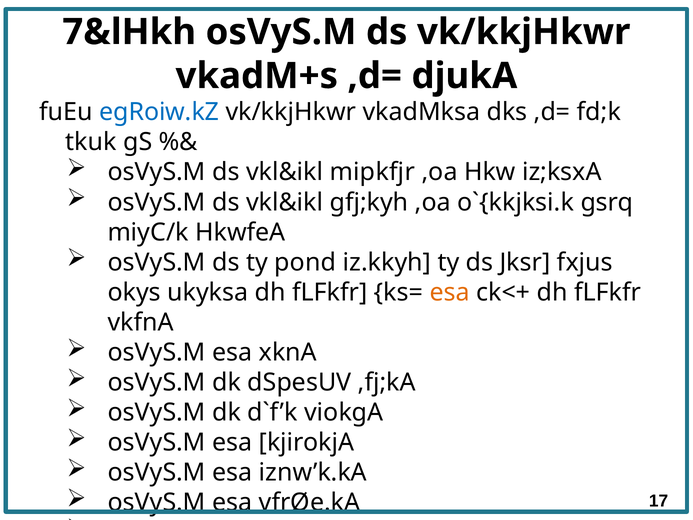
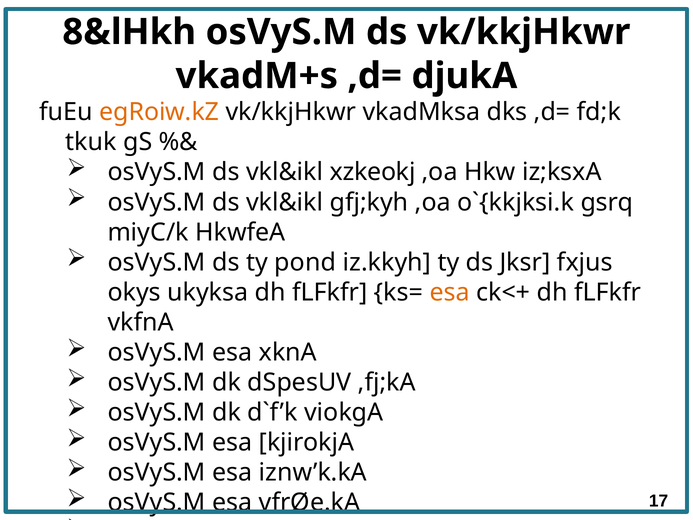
7&lHkh: 7&lHkh -> 8&lHkh (129, 32)
egRoiw.kZ colour: blue -> orange (159, 112)
mipkfjr: mipkfjr -> xzkeokj (373, 172)
